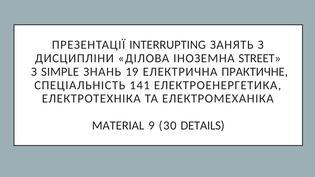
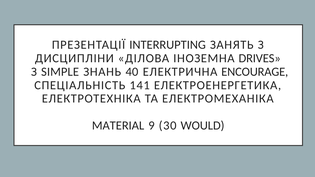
STREET: STREET -> DRIVES (260, 58)
19: 19 -> 40 (132, 72)
ПРАКТИЧНЕ: ПРАКТИЧНЕ -> ENCOURAGE (255, 72)
DETAILS: DETAILS -> WOULD (203, 126)
